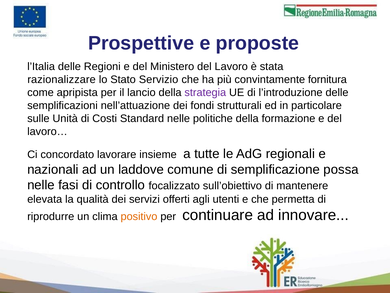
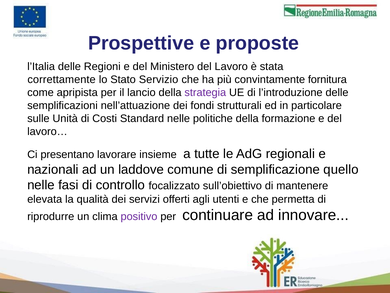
razionalizzare: razionalizzare -> correttamente (62, 79)
concordato: concordato -> presentano (67, 154)
possa: possa -> quello (341, 169)
positivo colour: orange -> purple (139, 216)
